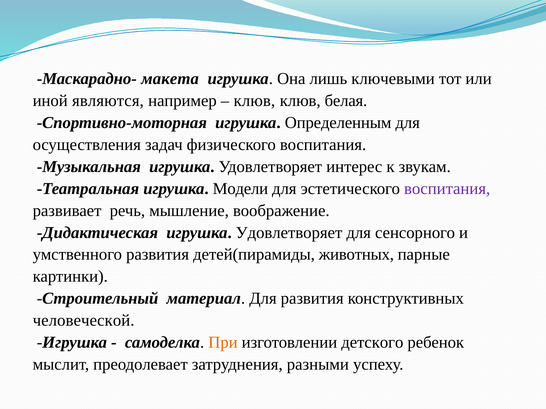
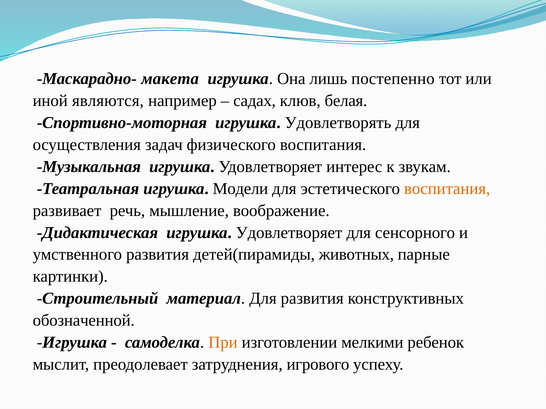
ключевыми: ключевыми -> постепенно (393, 79)
клюв: клюв -> садах (255, 101)
Определенным: Определенным -> Удовлетворять (338, 123)
воспитания colour: purple -> orange (447, 189)
человеческой: человеческой -> обозначенной (84, 321)
детского: детского -> мелкими (372, 343)
разными: разными -> игрового (318, 365)
